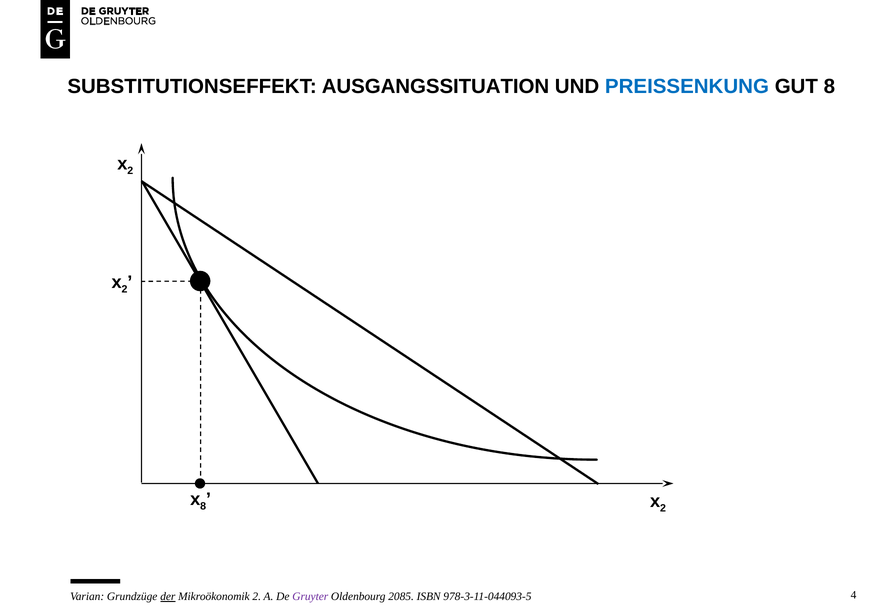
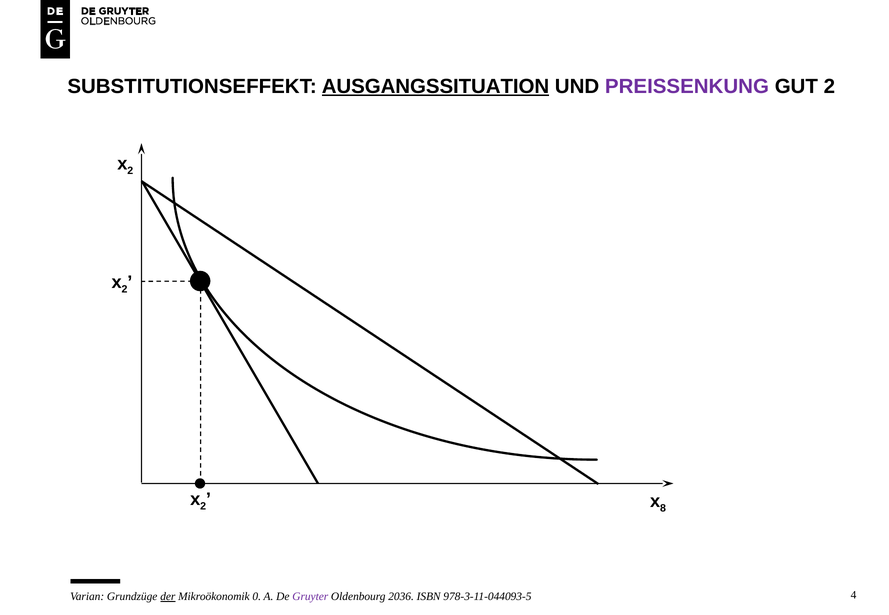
AUSGANGSSITUATION underline: none -> present (435, 87)
PREISSENKUNG colour: blue -> purple (687, 87)
GUT 8: 8 -> 2 (829, 87)
8: 8 -> 2 (203, 507)
2: 2 -> 8 (663, 509)
Mikroökonomik 2: 2 -> 0 (257, 597)
2085: 2085 -> 2036 (401, 597)
